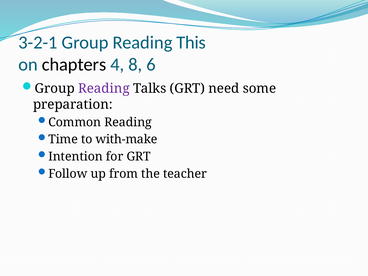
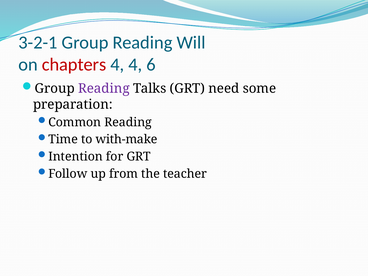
This: This -> Will (191, 43)
chapters colour: black -> red (74, 65)
4 8: 8 -> 4 (135, 65)
